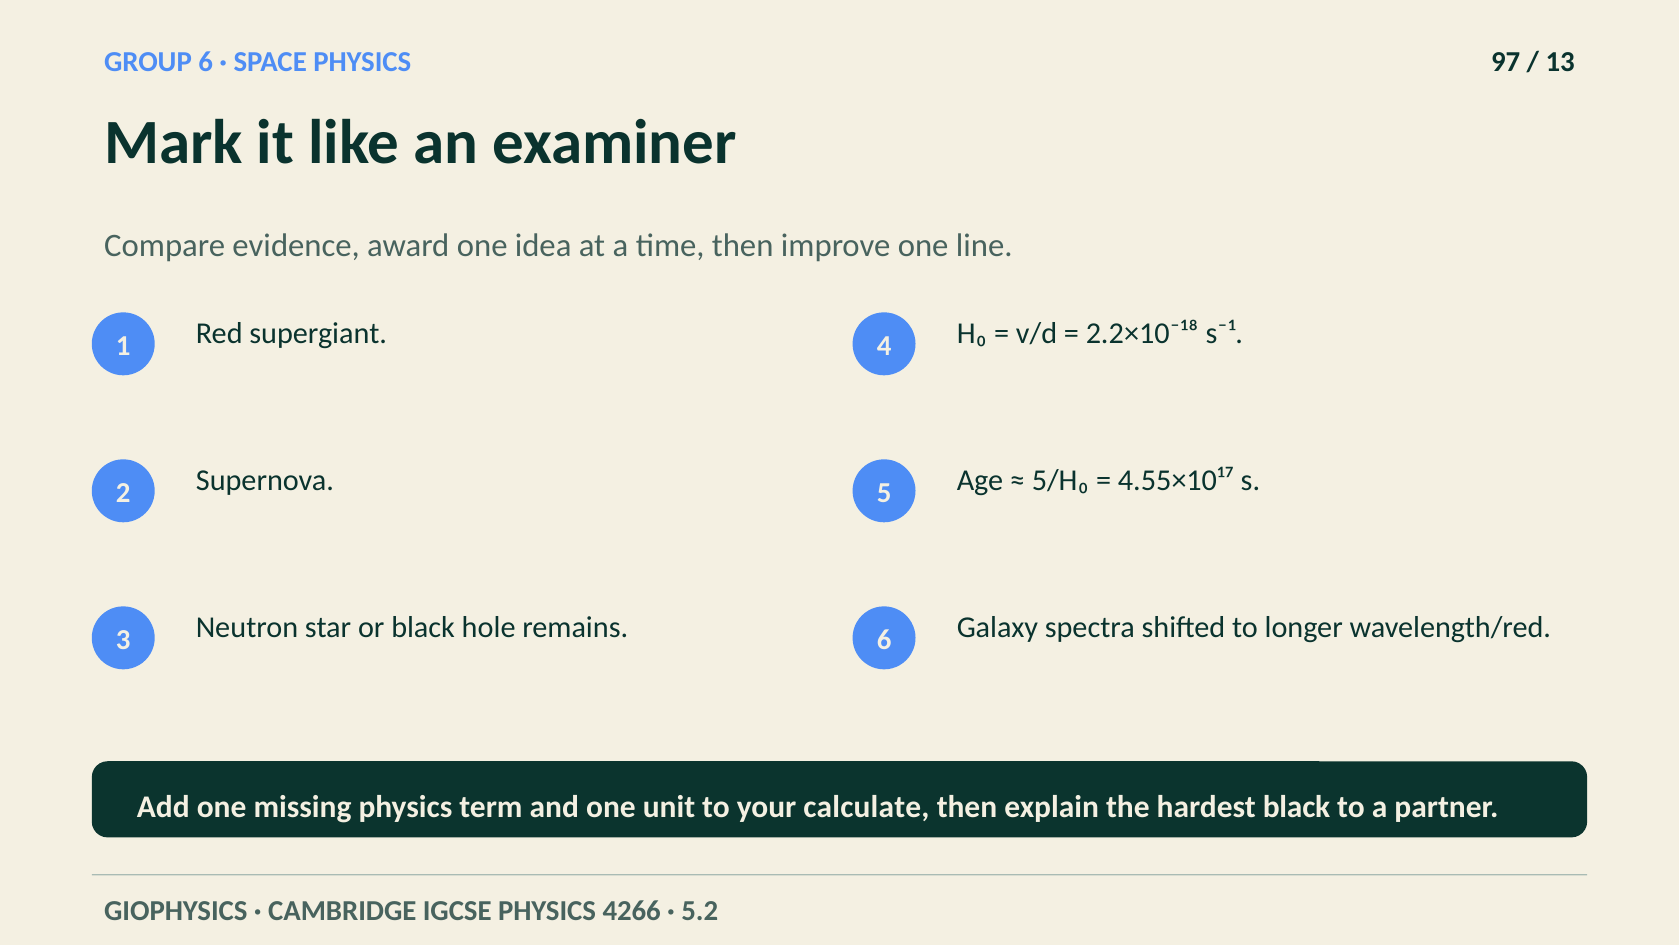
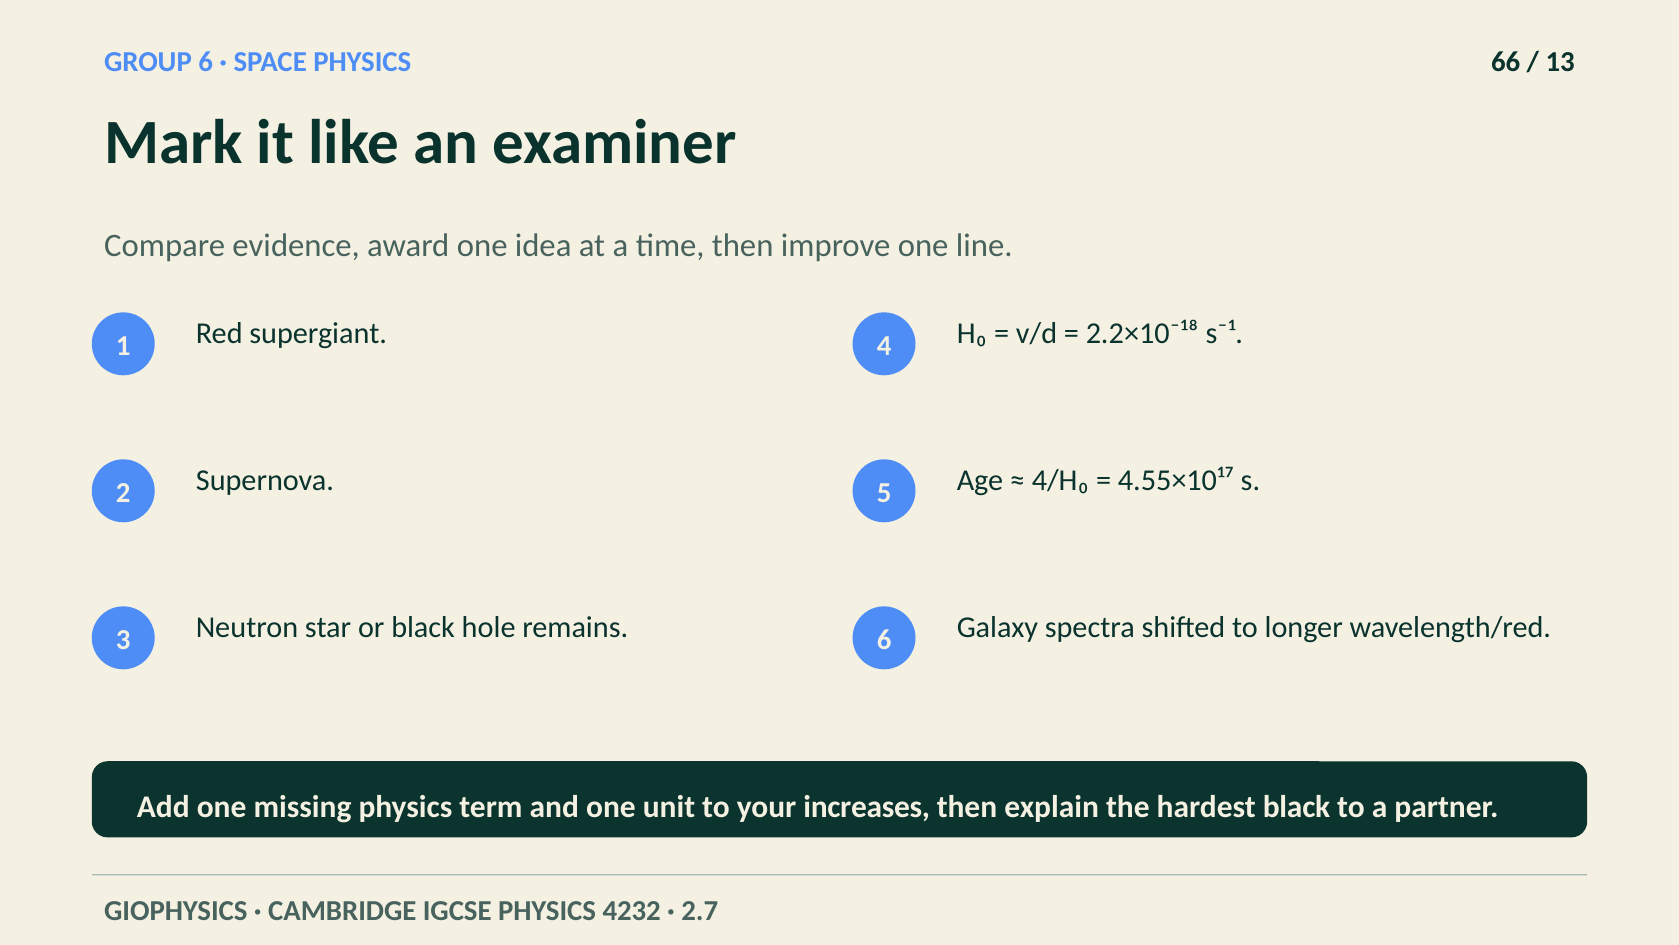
97: 97 -> 66 (1506, 62)
5/H₀: 5/H₀ -> 4/H₀ (1061, 480)
calculate: calculate -> increases (867, 806)
4266: 4266 -> 4232 (632, 911)
5.2: 5.2 -> 2.7 (700, 911)
